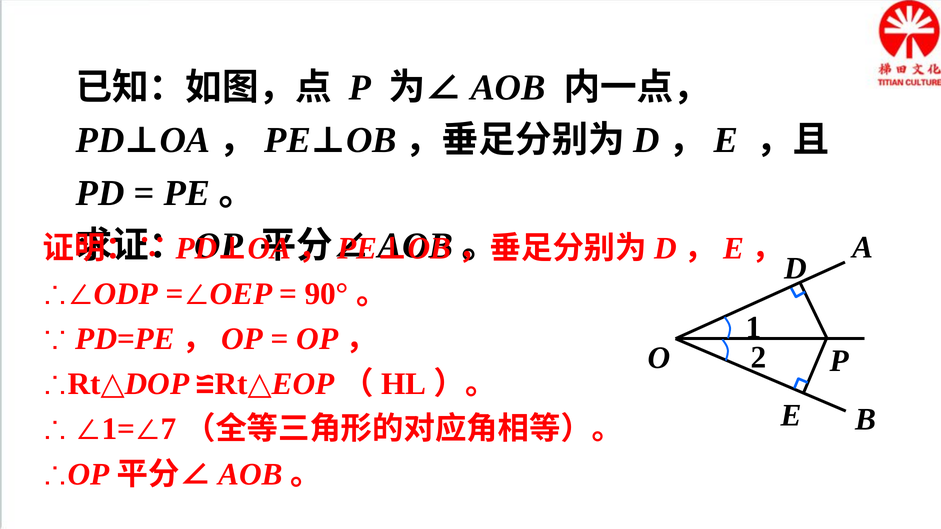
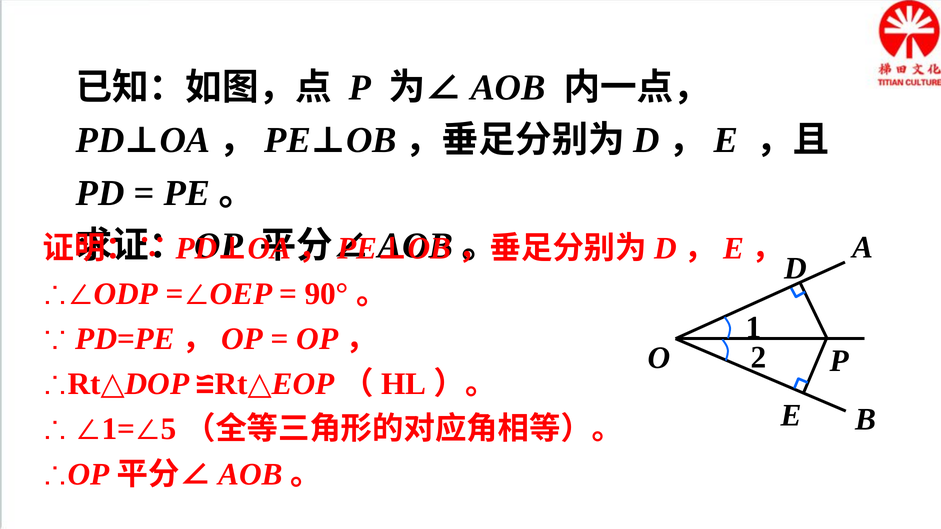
7: 7 -> 5 (169, 429)
